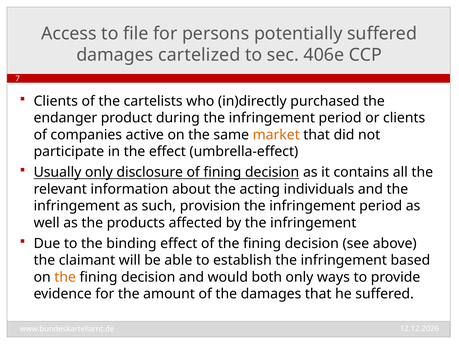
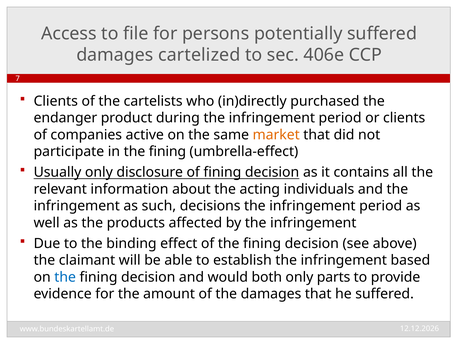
in the effect: effect -> fining (167, 152)
provision: provision -> decisions (210, 206)
the colour: orange -> blue (65, 277)
ways: ways -> parts (334, 277)
